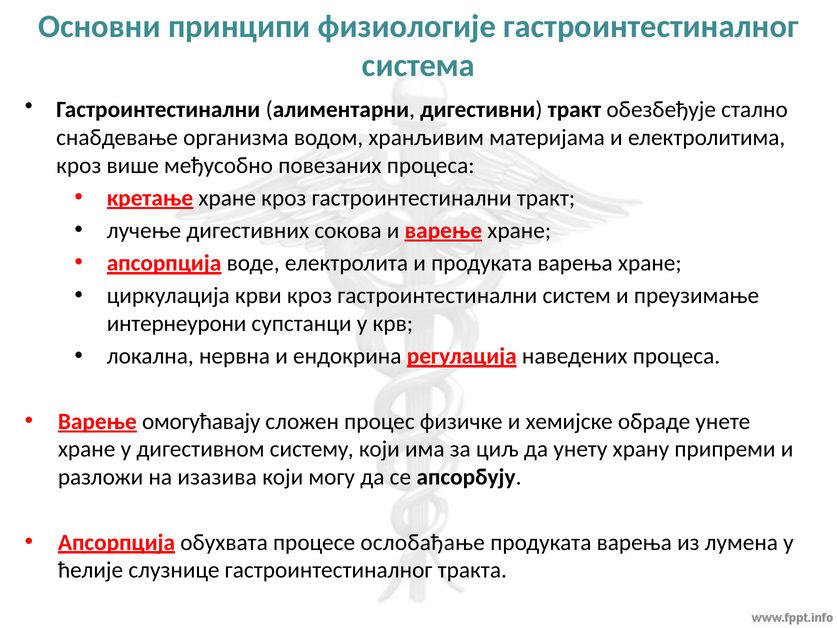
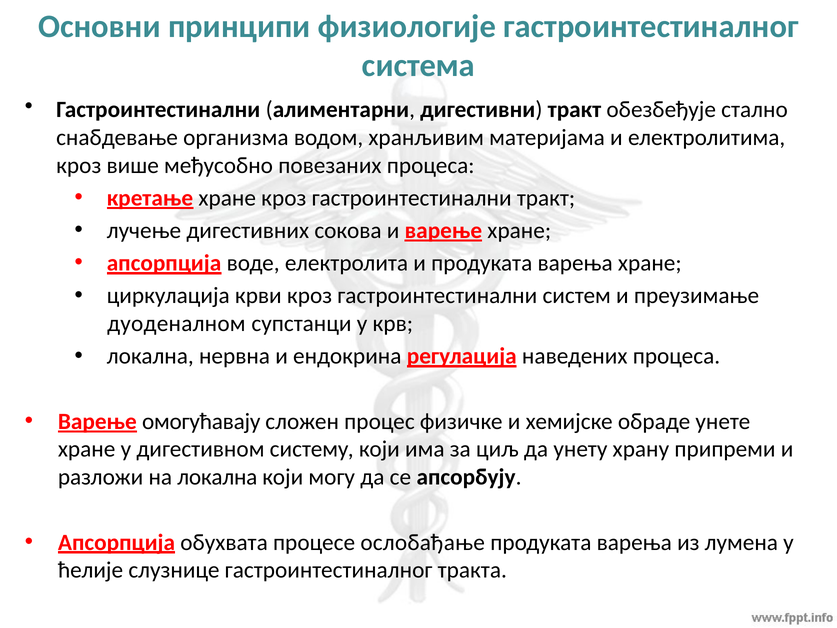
интернеурони: интернеурони -> дуоденалном (176, 323)
на изазива: изазива -> локална (217, 477)
